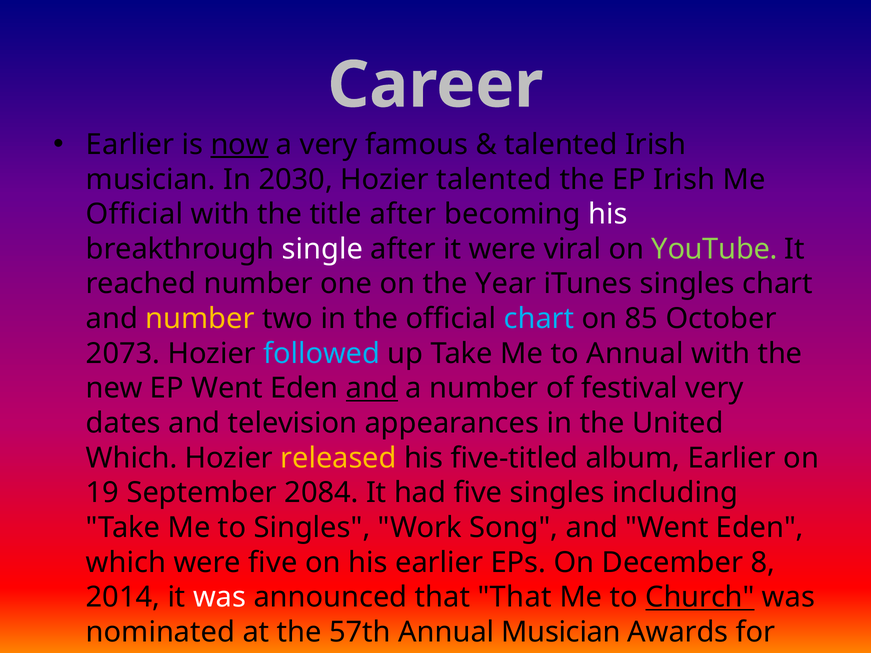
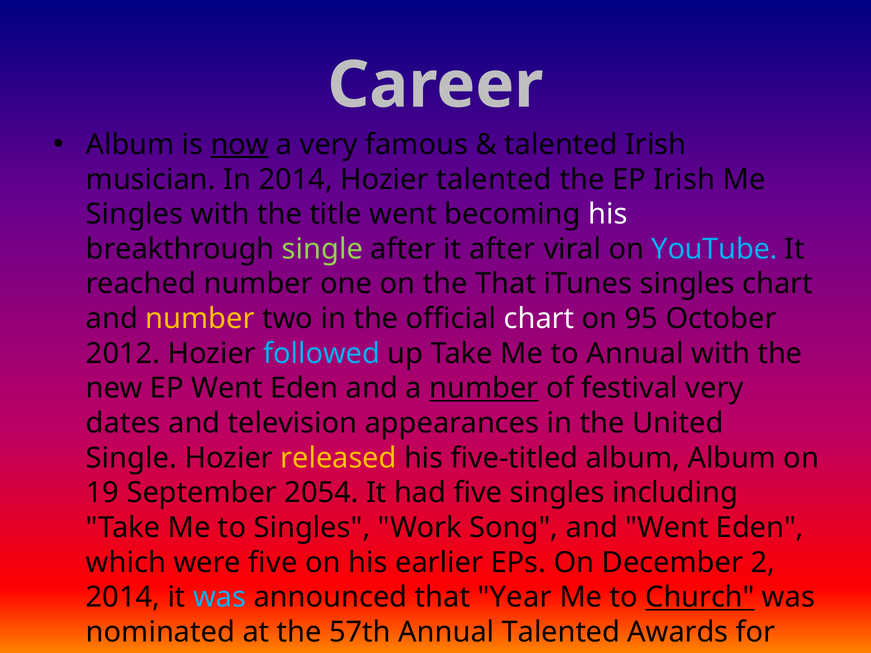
Earlier: Earlier -> Album (130, 145)
In 2030: 2030 -> 2014 (296, 179)
Official: Official -> Singles (135, 214)
title after: after -> went (403, 214)
single colour: white -> light green (322, 249)
it were: were -> after (502, 249)
YouTube colour: light green -> light blue (714, 249)
on the Year: Year -> That (506, 284)
chart colour: light blue -> white (539, 319)
85: 85 -> 95 (641, 319)
2073: 2073 -> 2012 (123, 354)
and underline: present -> none (372, 389)
number underline: none -> present (484, 389)
Which: Which -> Single (132, 458)
album Earlier: Earlier -> Album (732, 458)
2084: 2084 -> 2054 (322, 493)
8: 8 -> 2 (763, 563)
was colour: white -> light blue (220, 598)
that That: That -> Year (515, 598)
Annual Musician: Musician -> Talented (561, 632)
